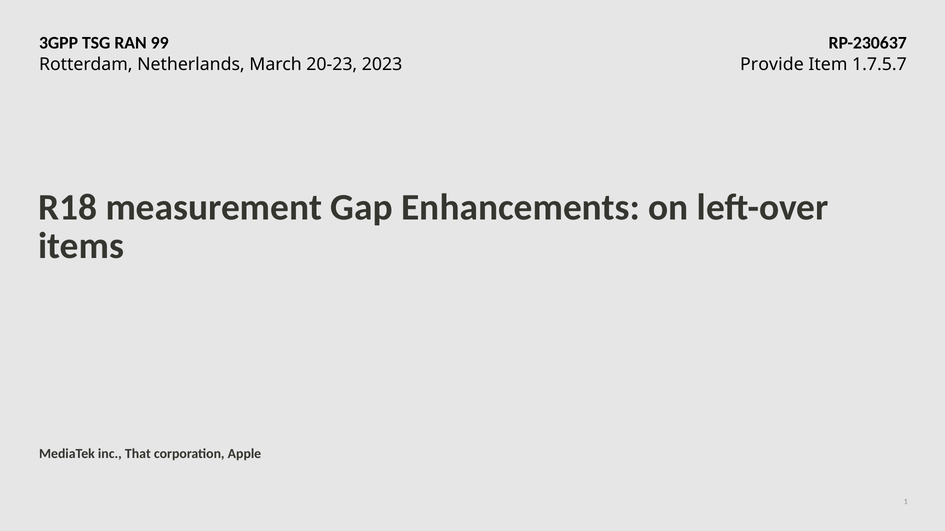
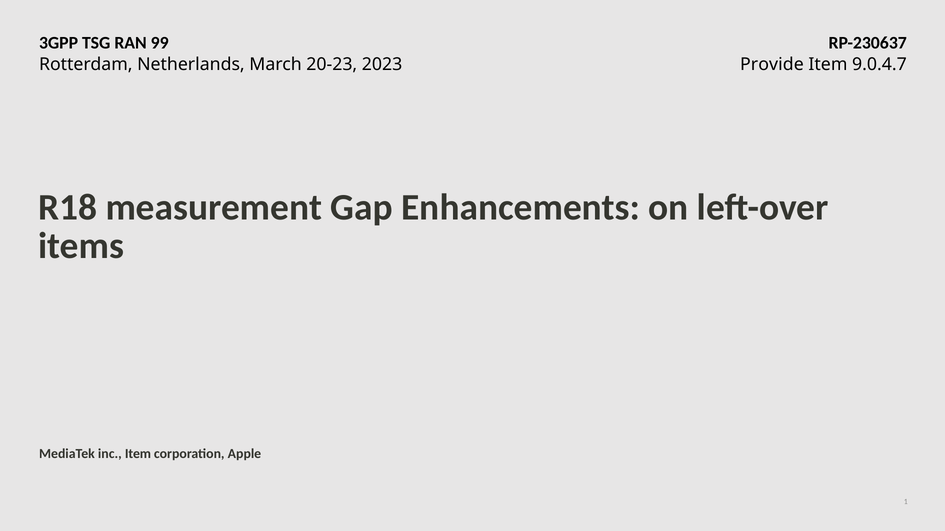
1.7.5.7: 1.7.5.7 -> 9.0.4.7 (879, 64)
inc That: That -> Item (138, 454)
